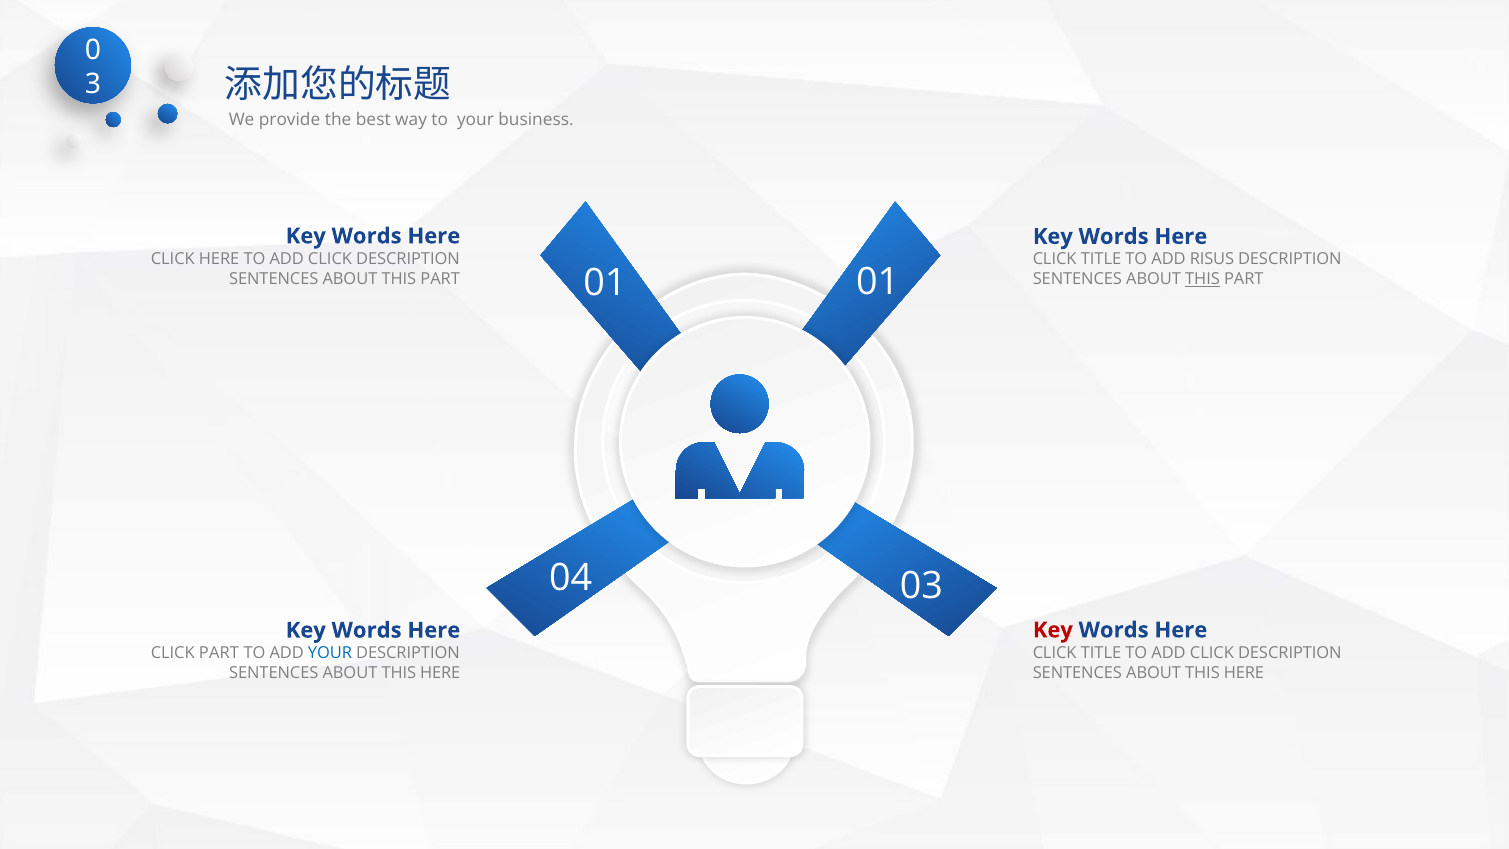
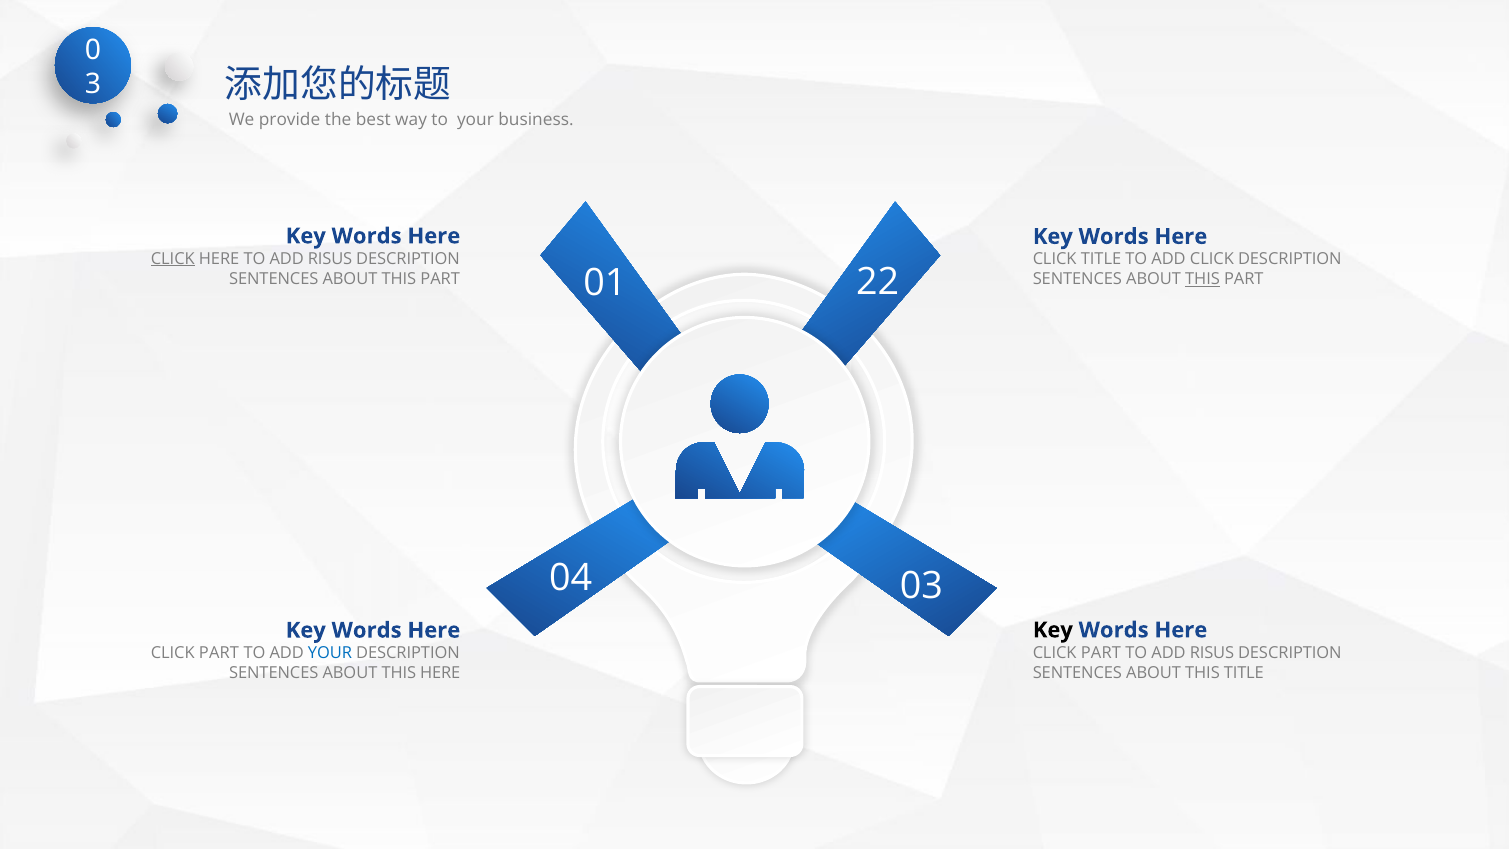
CLICK underline: none -> present (173, 259)
HERE TO ADD CLICK: CLICK -> RISUS (330, 259)
ADD RISUS: RISUS -> CLICK (1212, 259)
01 01: 01 -> 22 (878, 282)
Key colour: red -> black (1053, 630)
TITLE: TITLE -> PART (1101, 653)
CLICK: CLICK -> RISUS (1212, 653)
HERE: HERE -> TITLE (1244, 672)
